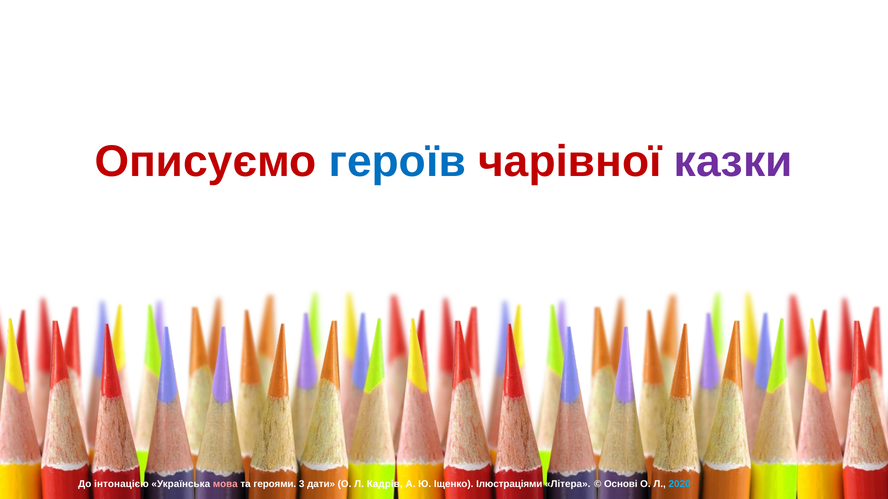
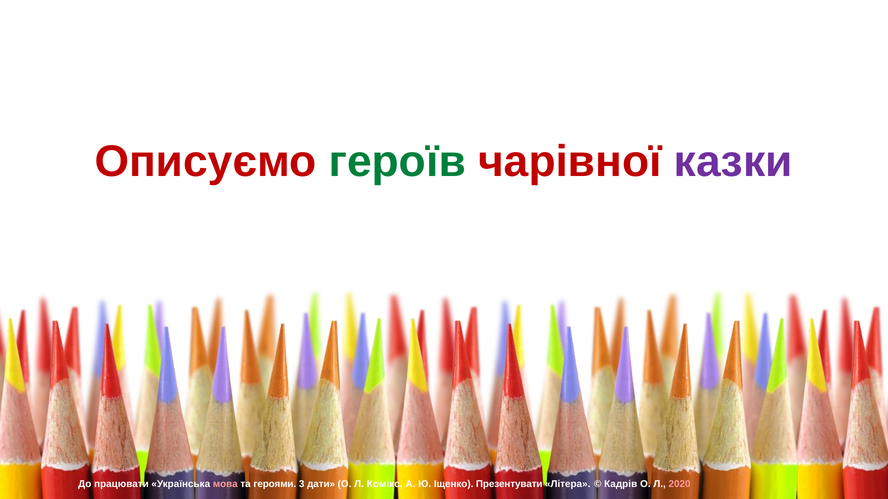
героїв colour: blue -> green (397, 162)
інтонацією: інтонацією -> працювати (121, 484)
Кадрів: Кадрів -> Комікс (385, 484)
Ілюстраціями: Ілюстраціями -> Презентувати (509, 484)
Основі: Основі -> Кадрів (621, 484)
2020 colour: light blue -> pink (680, 484)
